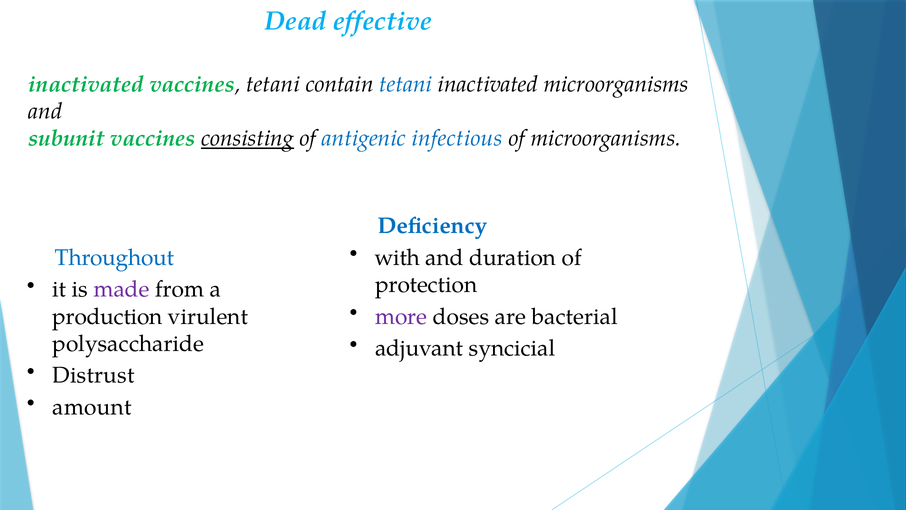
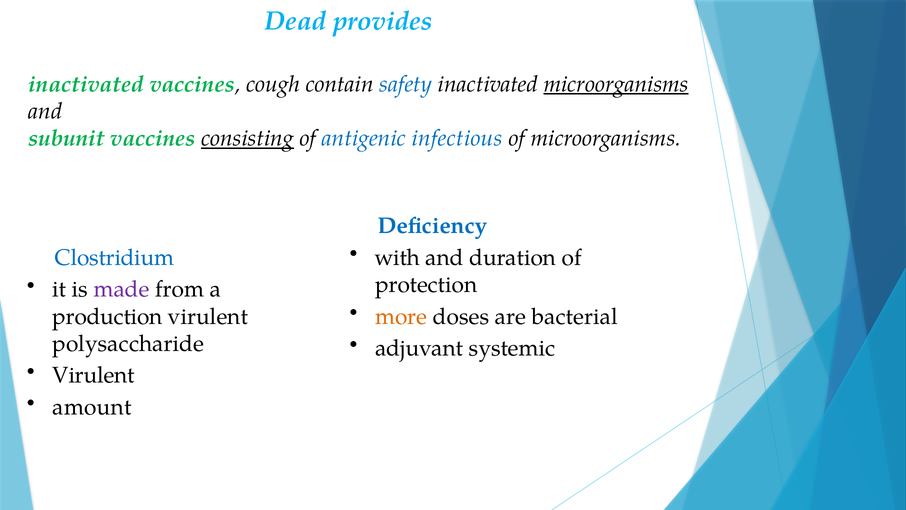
effective: effective -> provides (383, 21)
vaccines tetani: tetani -> cough (273, 84)
contain tetani: tetani -> safety (406, 84)
microorganisms underline: none -> present (616, 84)
Throughout: Throughout -> Clostridium (115, 257)
more colour: purple -> orange (401, 316)
syncicial: syncicial -> systemic (512, 348)
Distrust: Distrust -> Virulent (94, 375)
